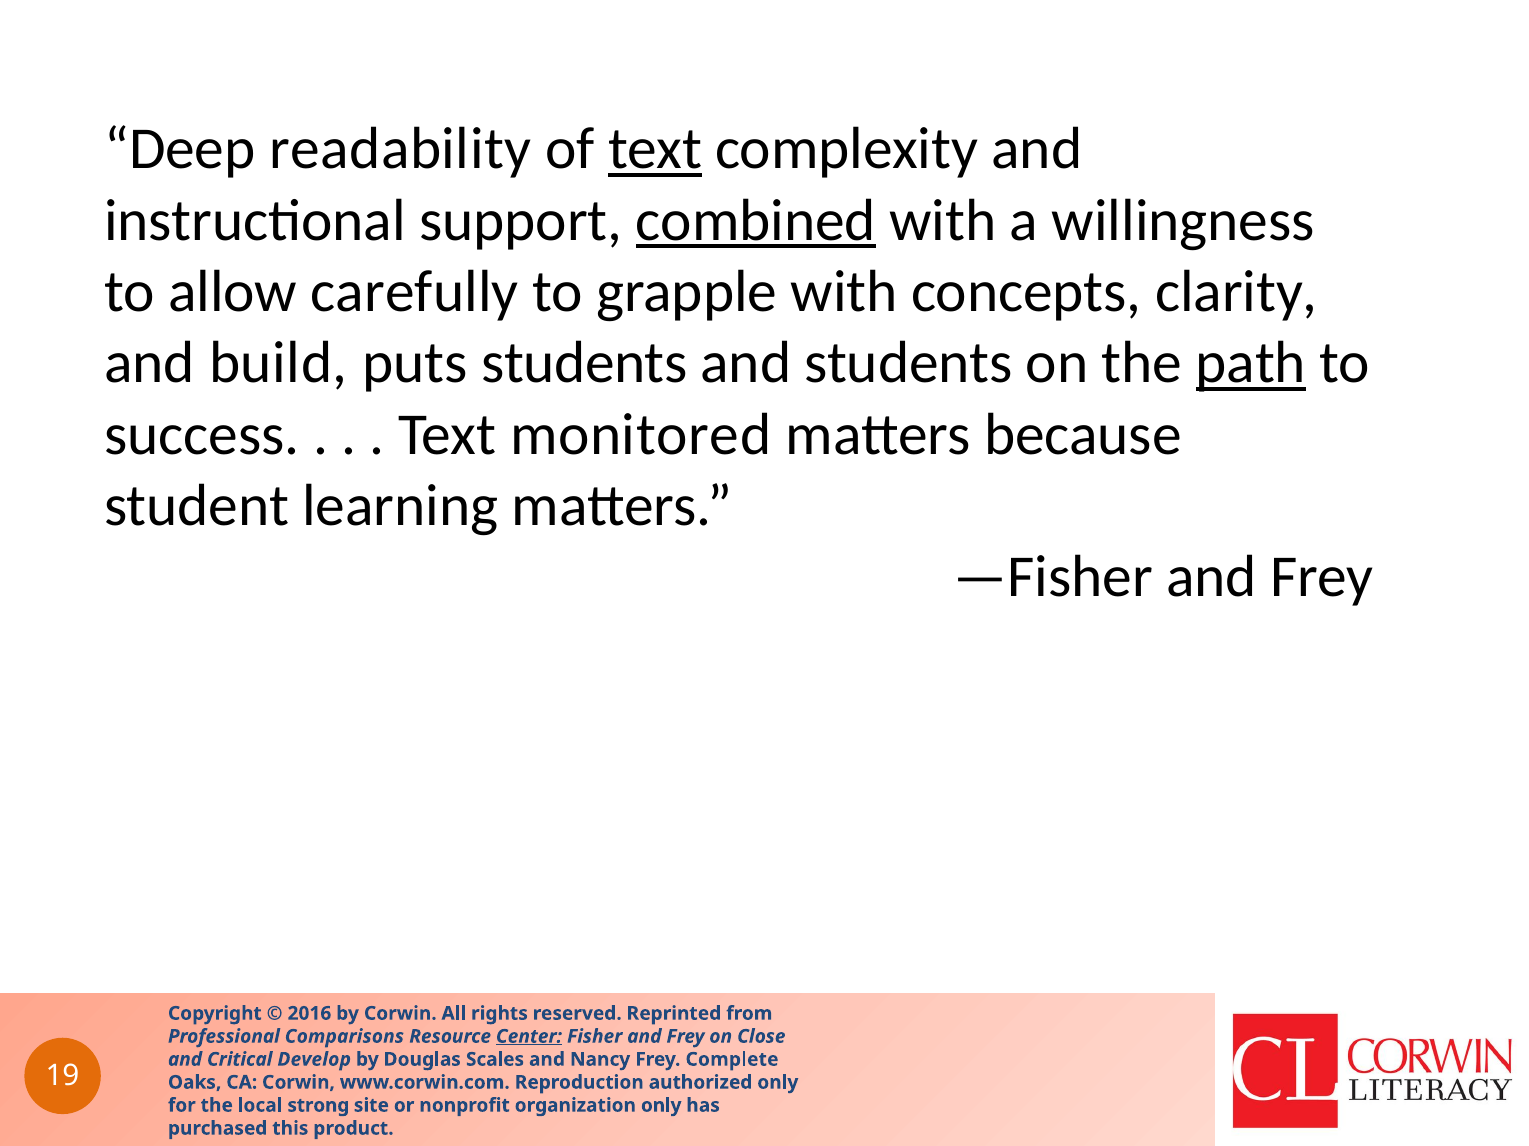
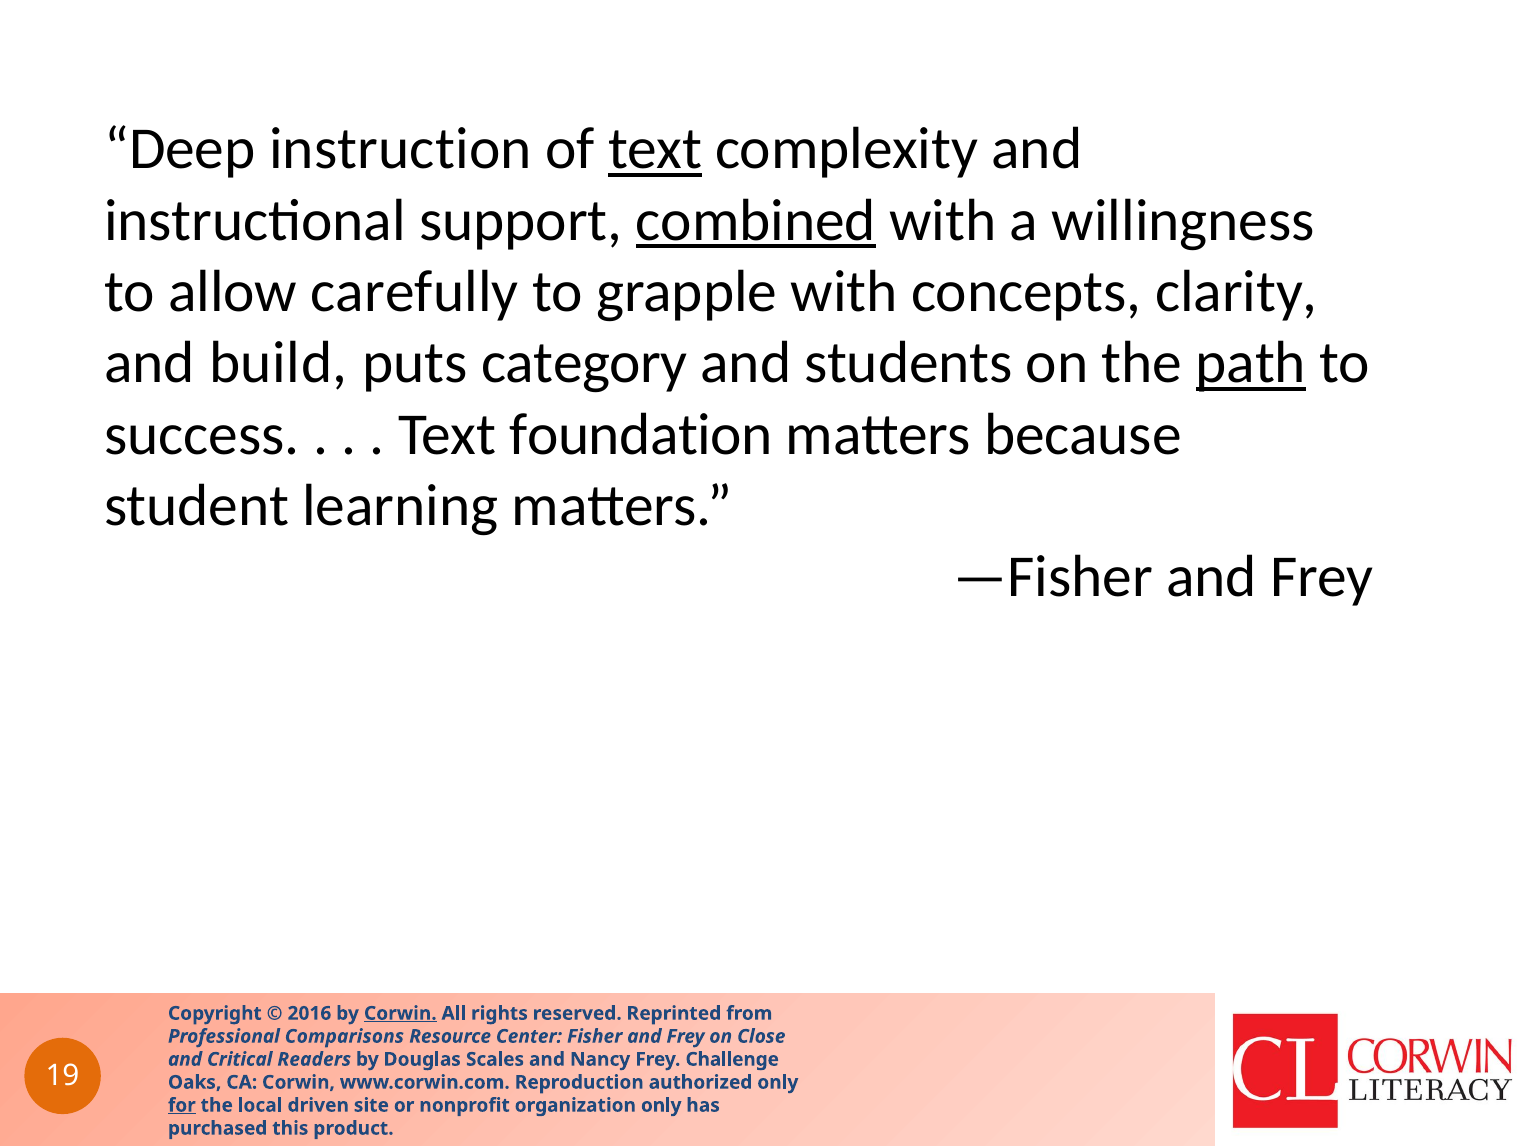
readability: readability -> instruction (400, 149)
puts students: students -> category (584, 363)
monitored: monitored -> foundation (641, 435)
Corwin underline: none -> present (400, 1014)
Center underline: present -> none (529, 1037)
Develop: Develop -> Readers (314, 1060)
Complete: Complete -> Challenge (732, 1060)
for underline: none -> present (182, 1106)
strong: strong -> driven (318, 1106)
